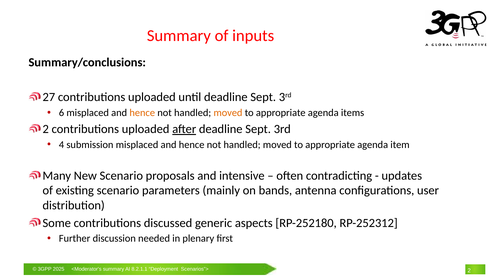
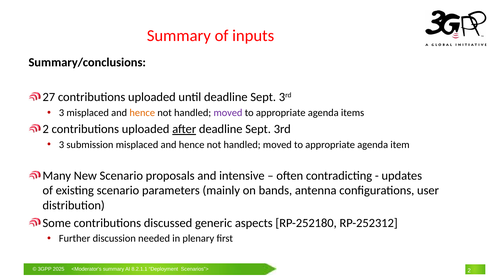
6: 6 -> 3 (61, 113)
moved colour: orange -> purple (228, 113)
4: 4 -> 3 (61, 145)
